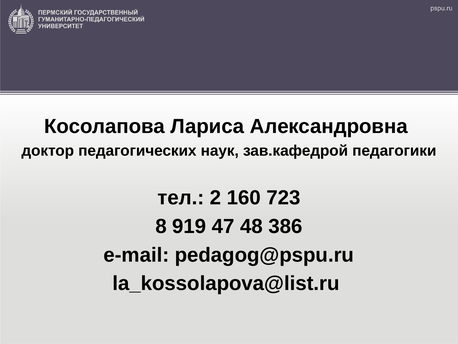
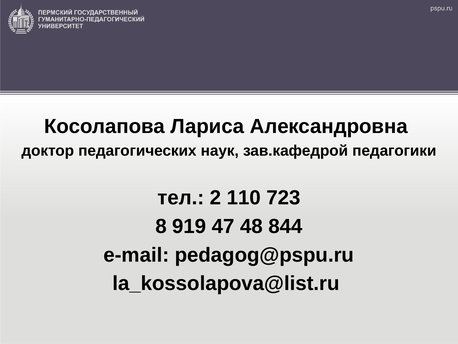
160: 160 -> 110 (244, 198)
386: 386 -> 844 (286, 226)
